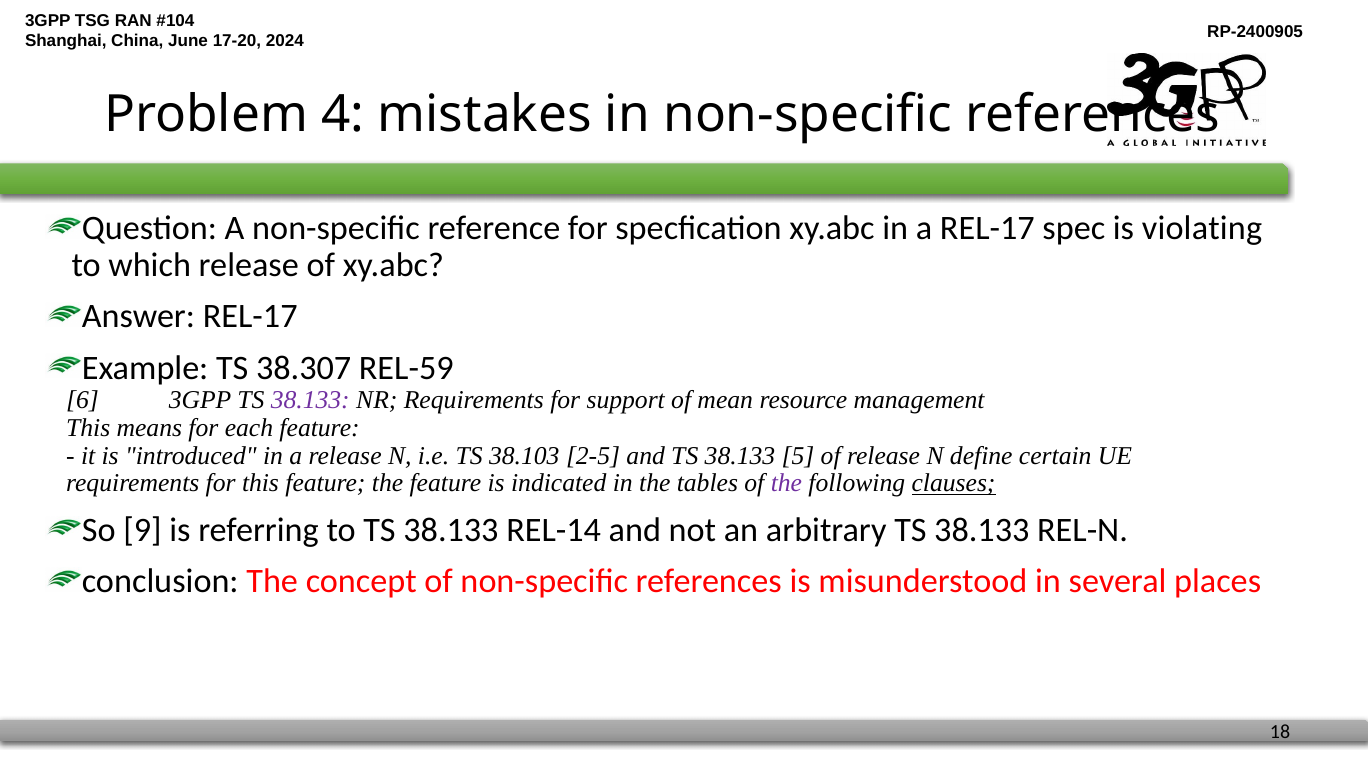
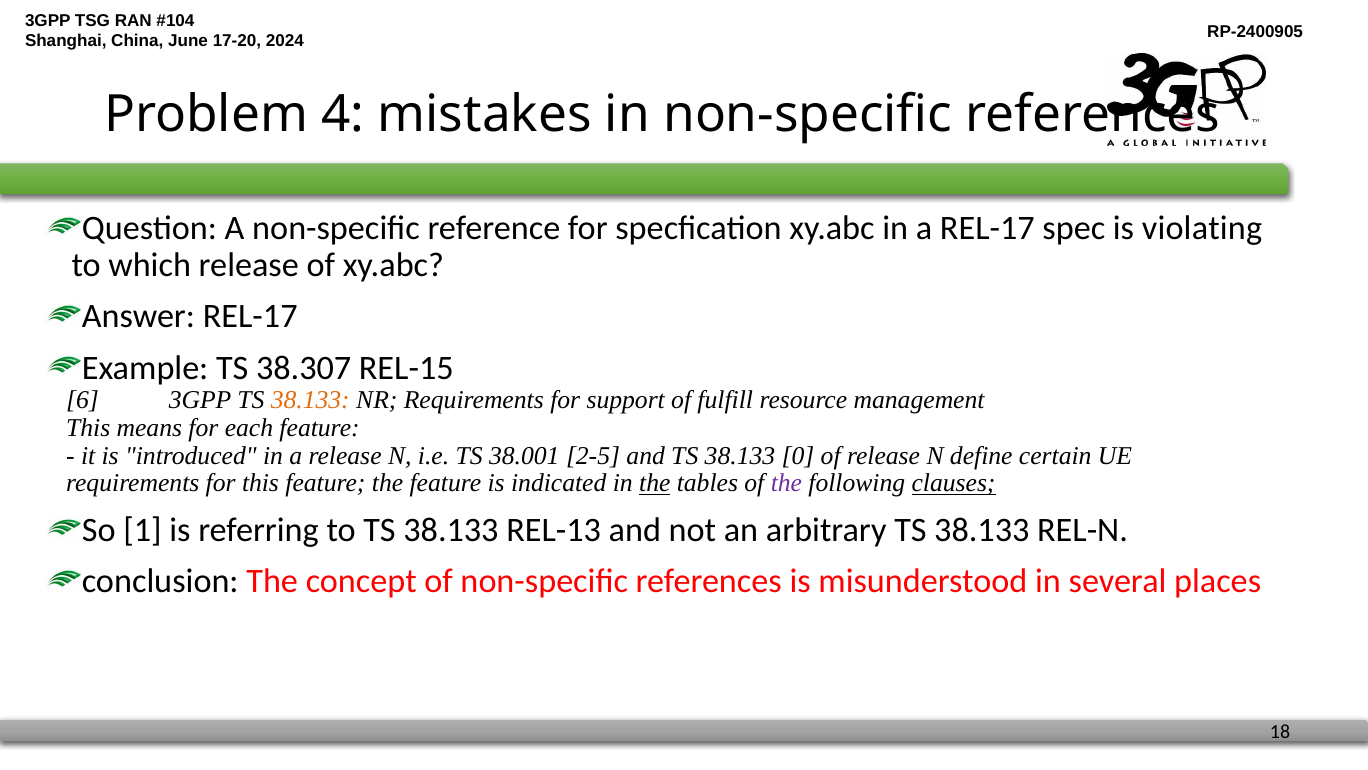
REL-59: REL-59 -> REL-15 (406, 368)
38.133 colour: purple -> orange (310, 400)
mean: mean -> fulfill (725, 400)
38.103: 38.103 -> 38.001 (524, 455)
5: 5 -> 0 (798, 455)
the underline: none -> present (655, 483)
9: 9 -> 1 (142, 530)
REL-14: REL-14 -> REL-13 (554, 530)
